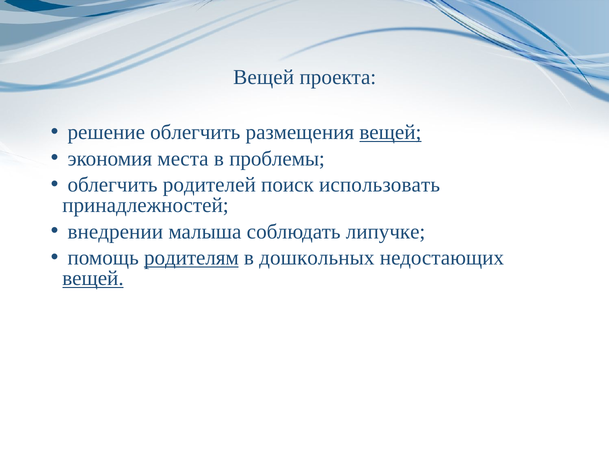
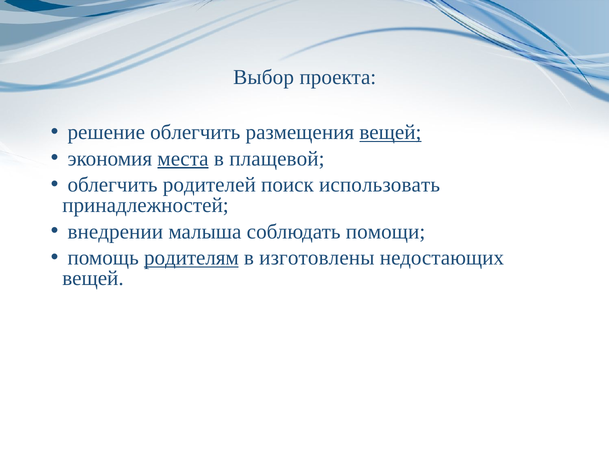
Вещей: Вещей -> Выбор (264, 77)
места underline: none -> present (183, 158)
проблемы: проблемы -> плащевой (277, 158)
липучке: липучке -> помощи (386, 232)
дошкольных: дошкольных -> изготовлены (317, 258)
вещей underline: present -> none (93, 278)
